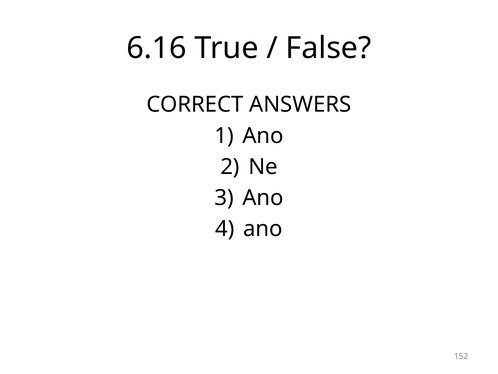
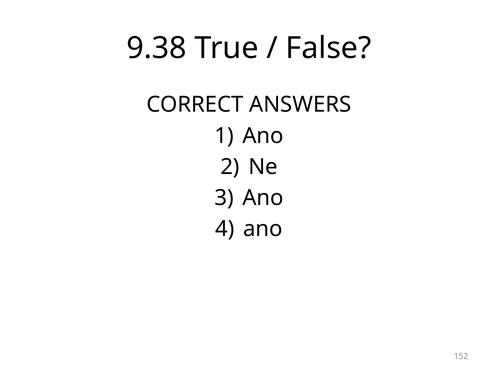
6.16: 6.16 -> 9.38 (157, 48)
